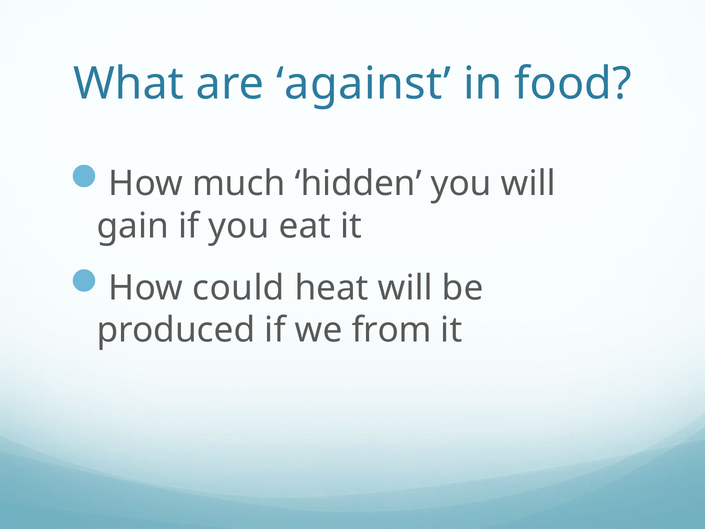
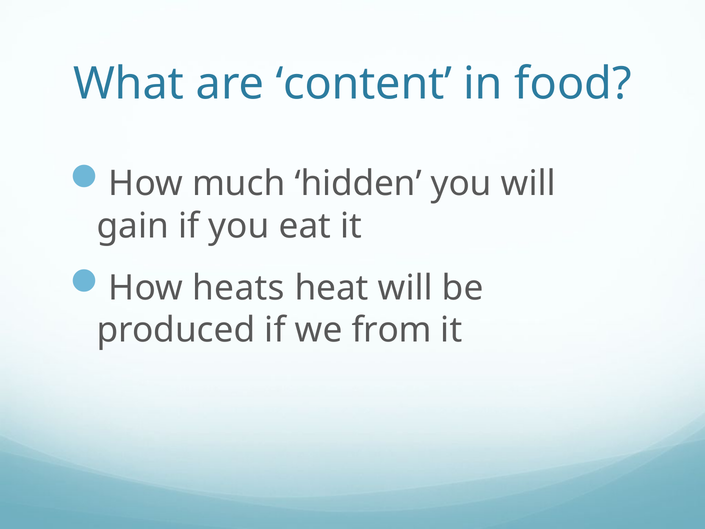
against: against -> content (364, 84)
could: could -> heats (239, 288)
